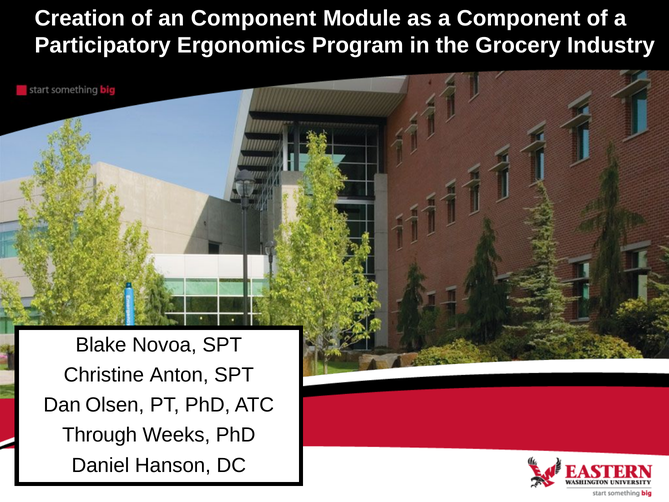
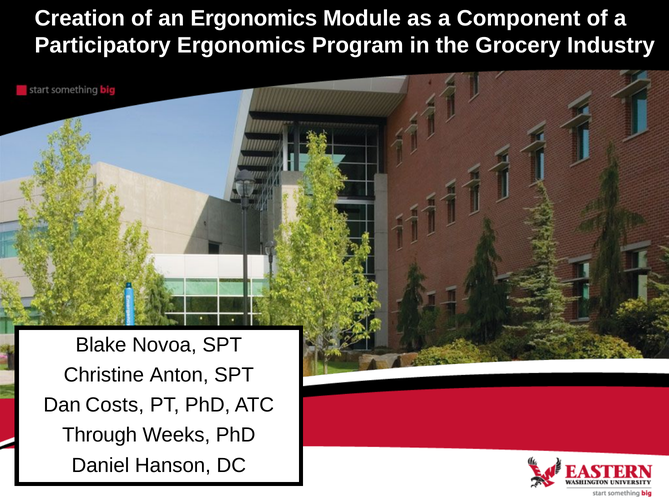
an Component: Component -> Ergonomics (254, 19)
Olsen: Olsen -> Costs (115, 405)
